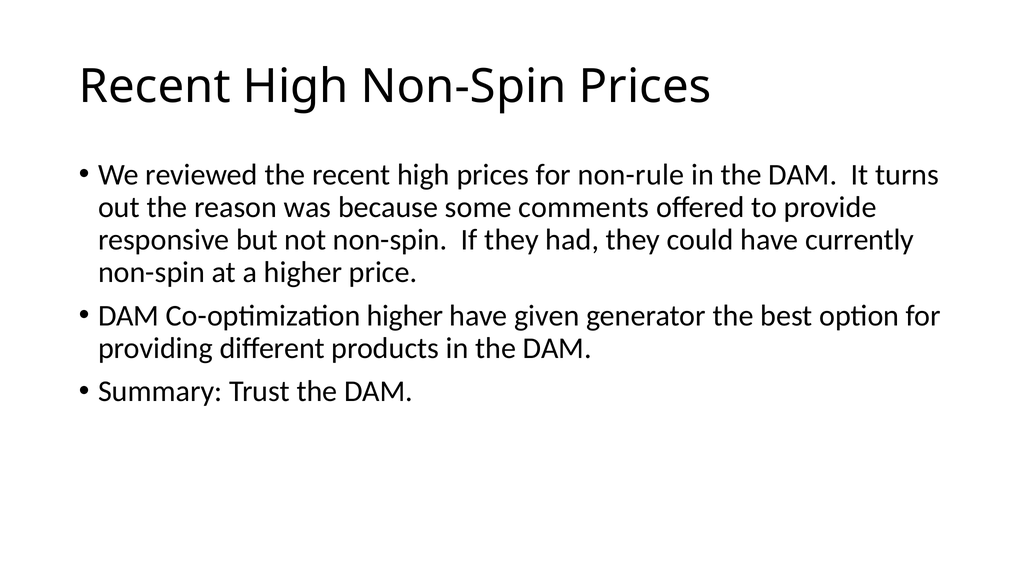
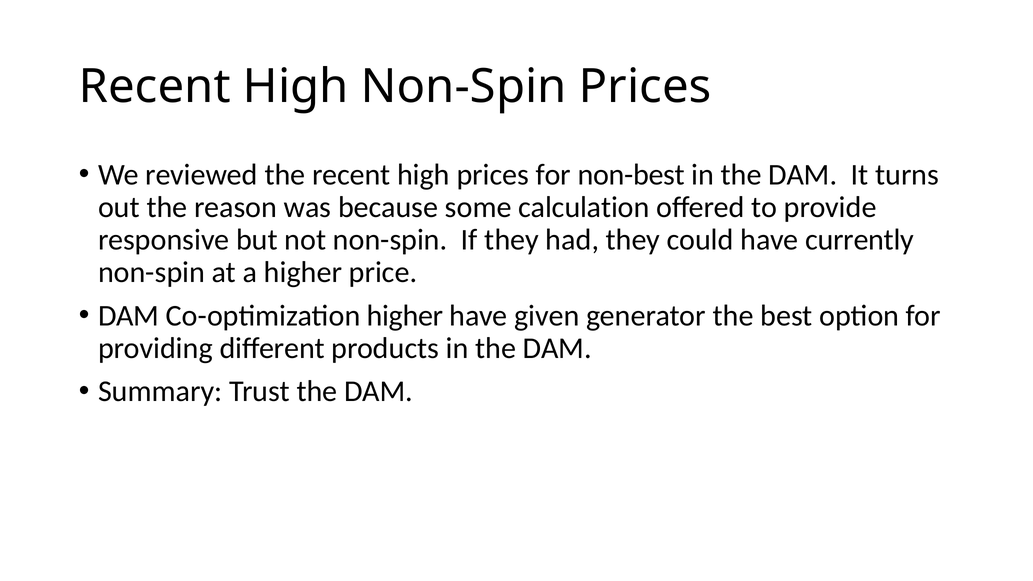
non-rule: non-rule -> non-best (631, 175)
comments: comments -> calculation (584, 207)
